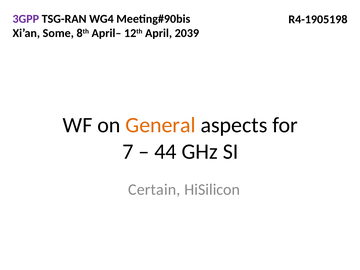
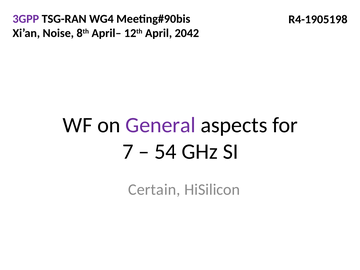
Some: Some -> Noise (58, 33)
2039: 2039 -> 2042 (187, 33)
General colour: orange -> purple (161, 125)
44: 44 -> 54 (165, 152)
